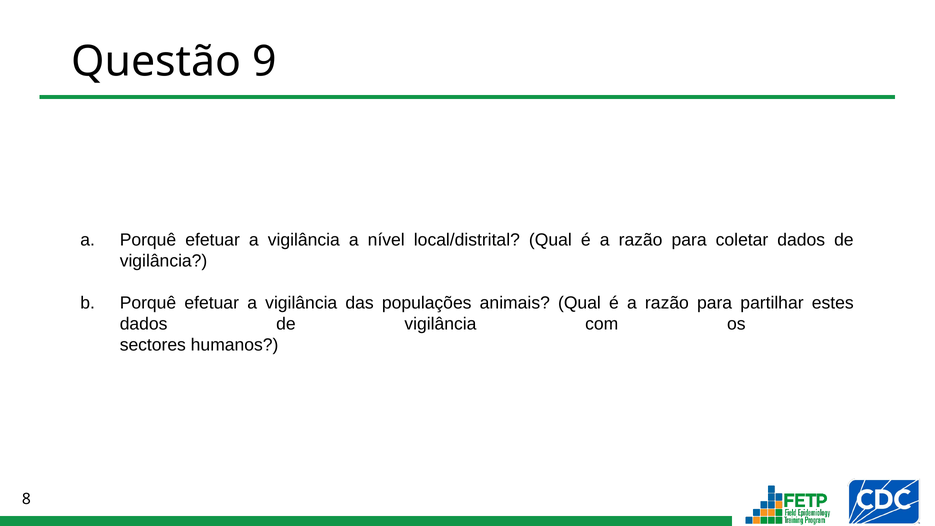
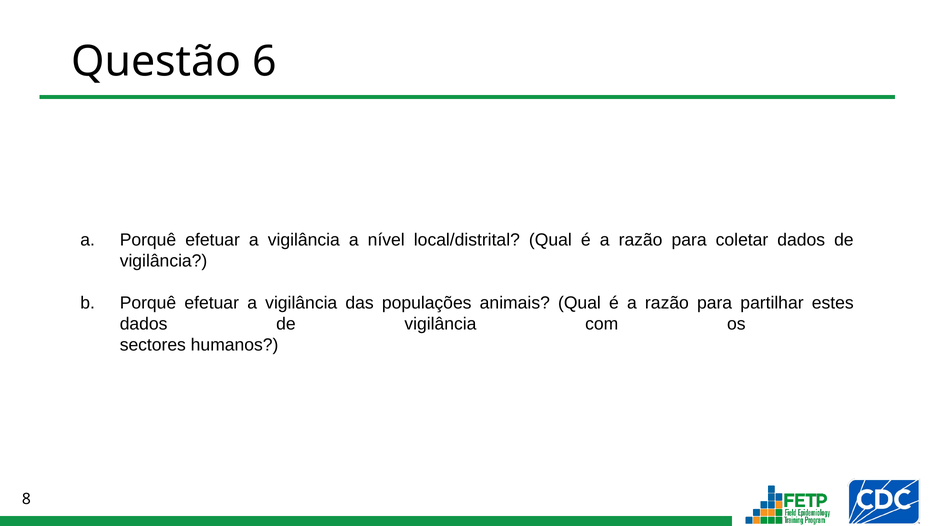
9: 9 -> 6 (265, 61)
